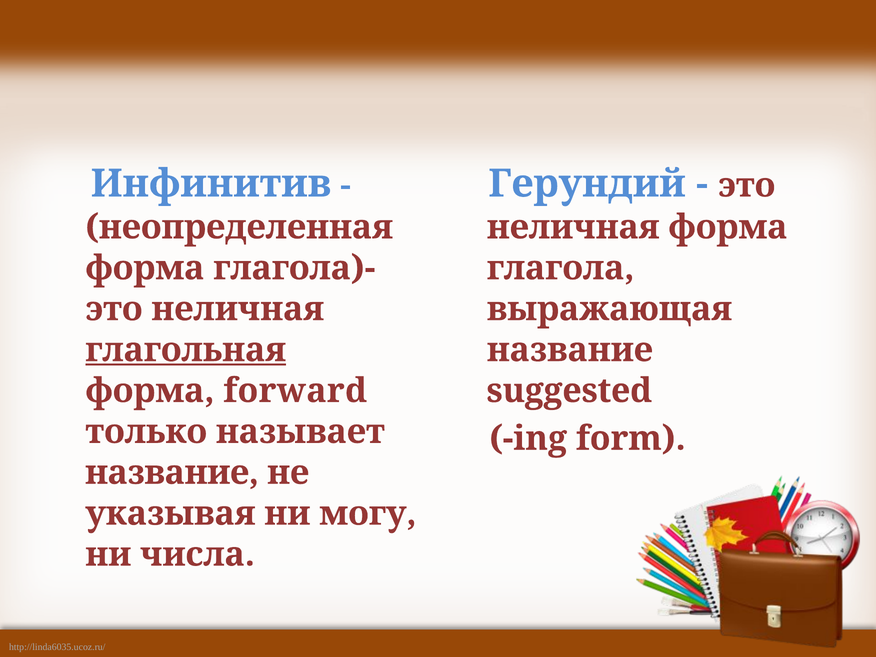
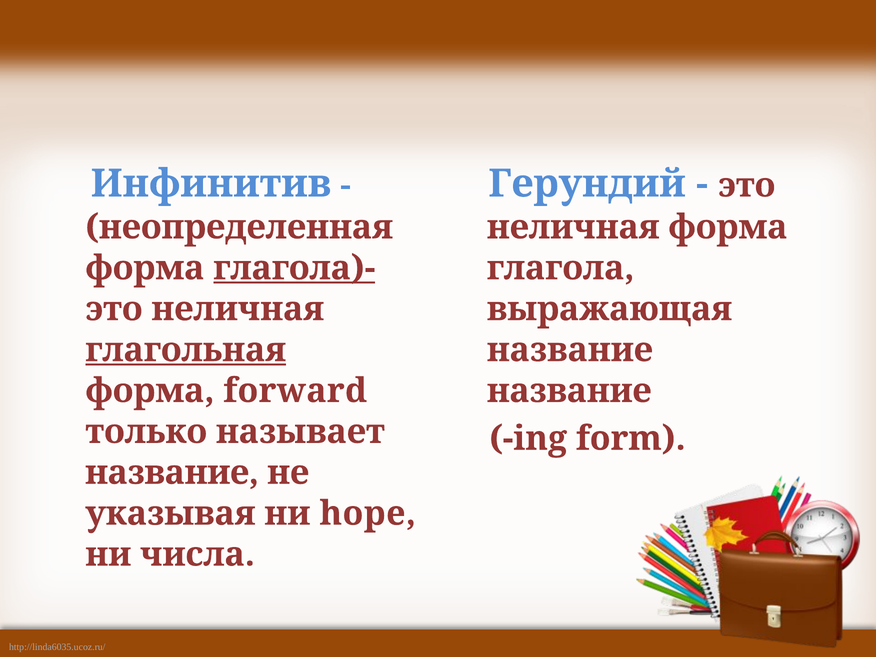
глагола)- underline: none -> present (294, 268)
suggested: suggested -> название (569, 391)
могу: могу -> hope (368, 513)
